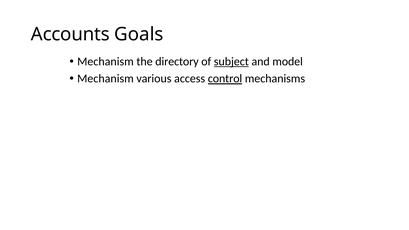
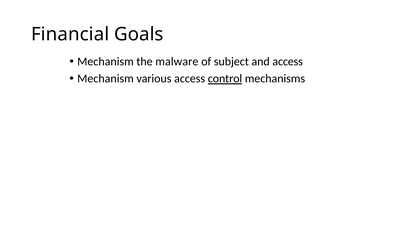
Accounts: Accounts -> Financial (70, 34)
directory: directory -> malware (177, 62)
subject underline: present -> none (231, 62)
and model: model -> access (288, 62)
